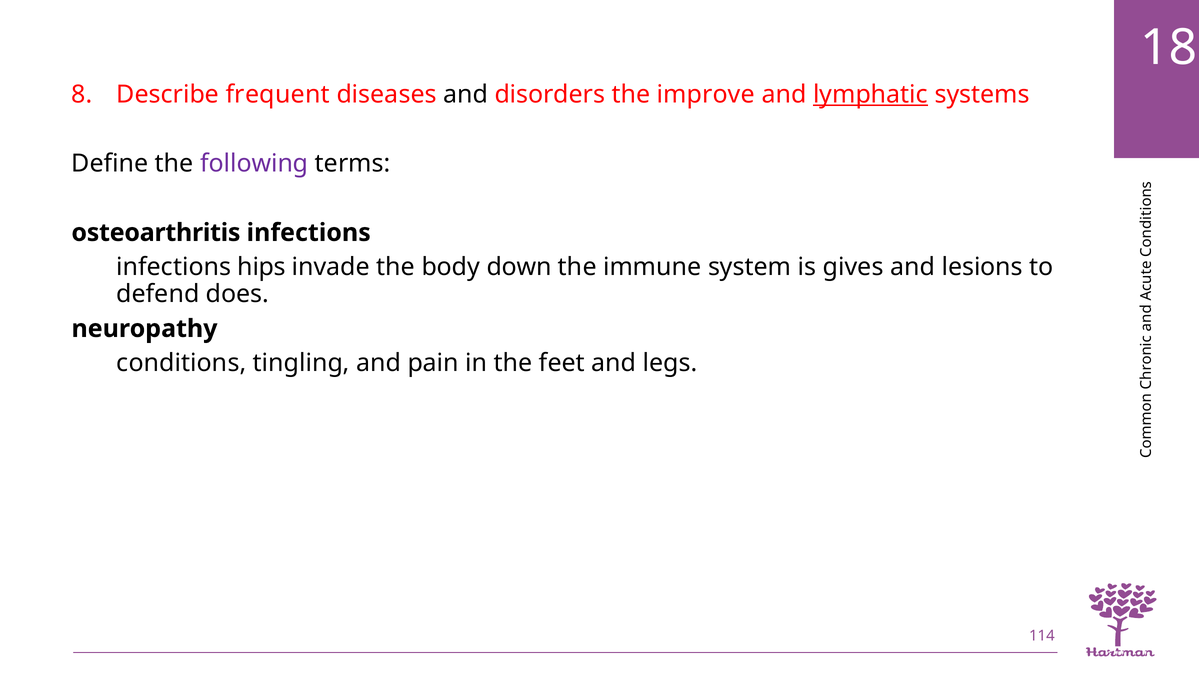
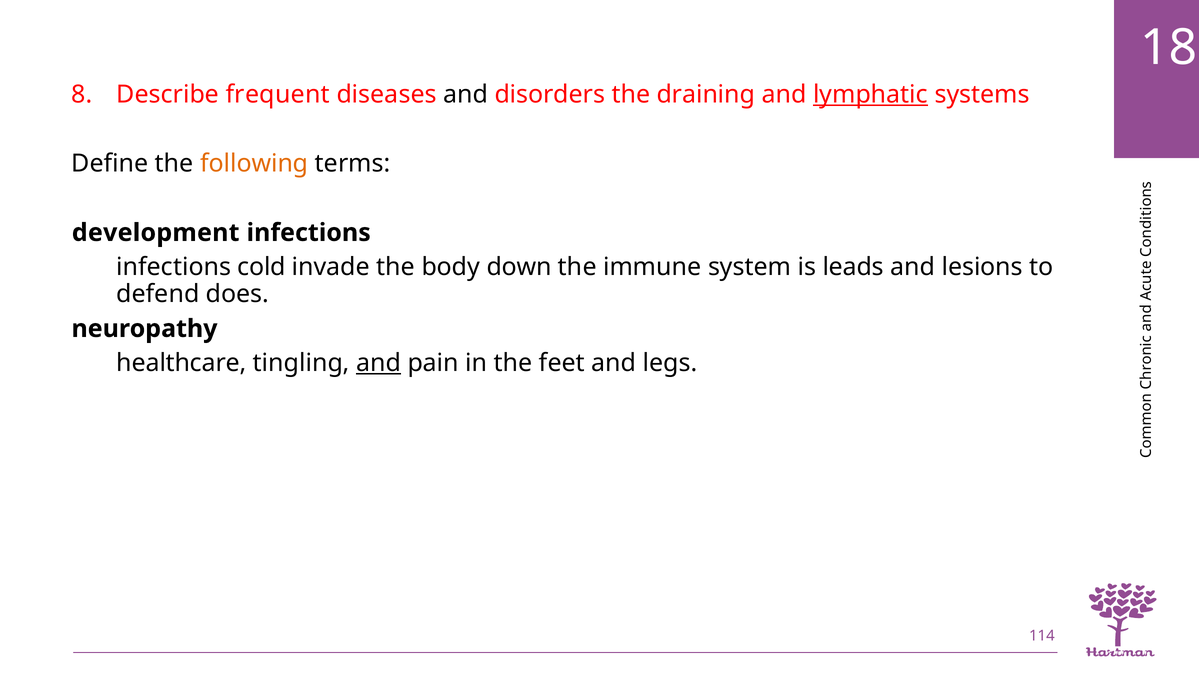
improve: improve -> draining (706, 95)
following colour: purple -> orange (254, 164)
osteoarthritis: osteoarthritis -> development (156, 232)
hips: hips -> cold (262, 267)
gives: gives -> leads (853, 267)
conditions: conditions -> healthcare (181, 363)
and underline: none -> present (379, 363)
